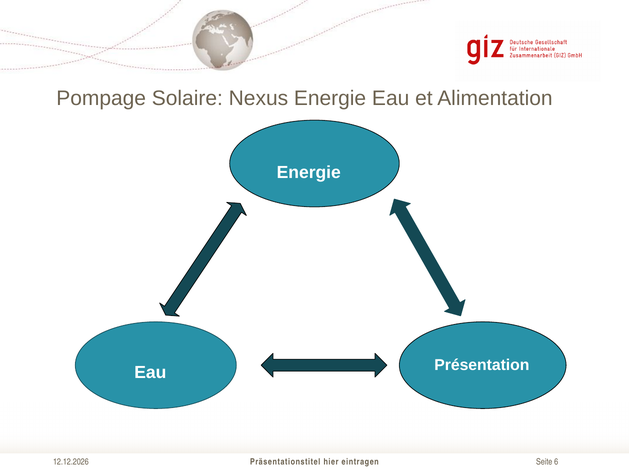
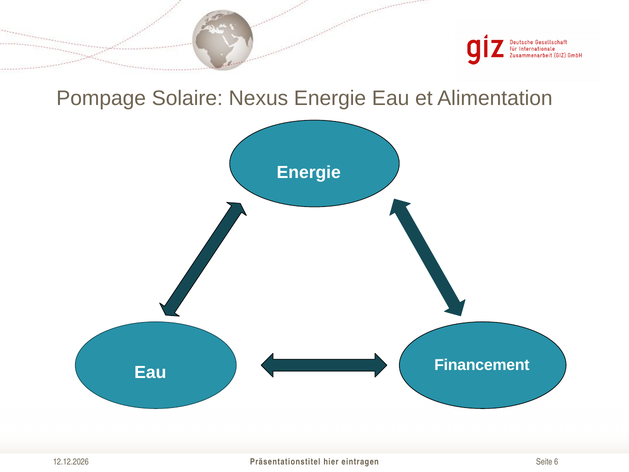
Présentation: Présentation -> Financement (482, 365)
